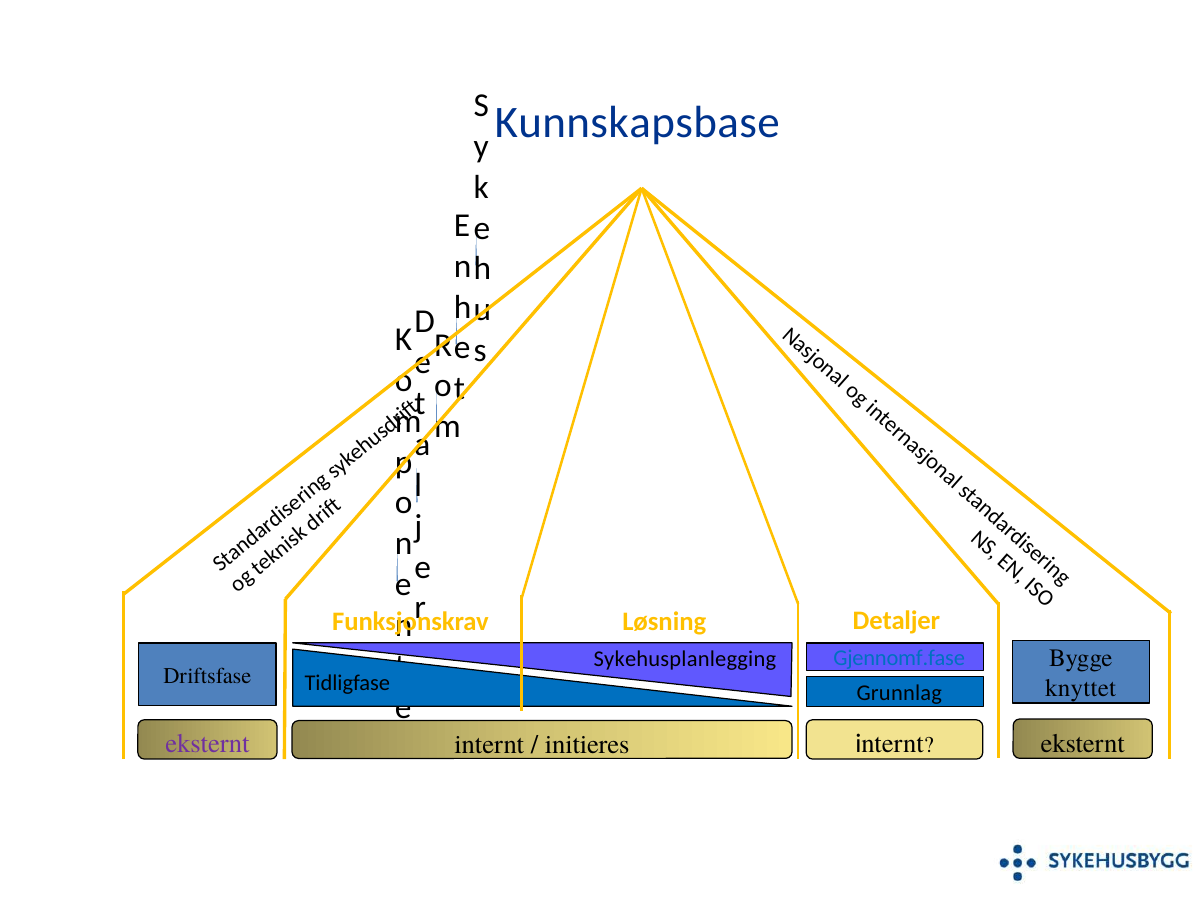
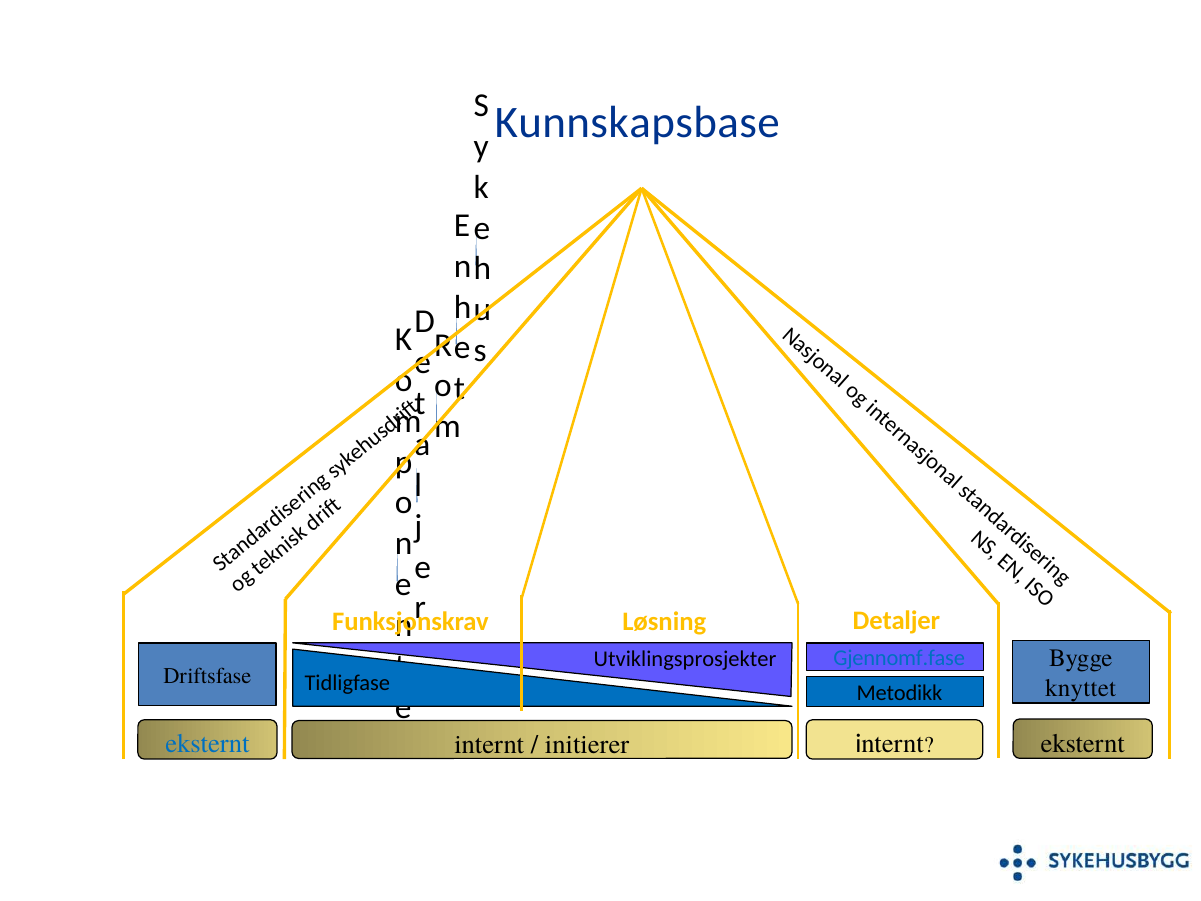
Sykehusplanlegging: Sykehusplanlegging -> Utviklingsprosjekter (685, 659)
Grunnlag: Grunnlag -> Metodikk (899, 693)
eksternt colour: purple -> blue (207, 744)
initieres: initieres -> initierer (587, 745)
